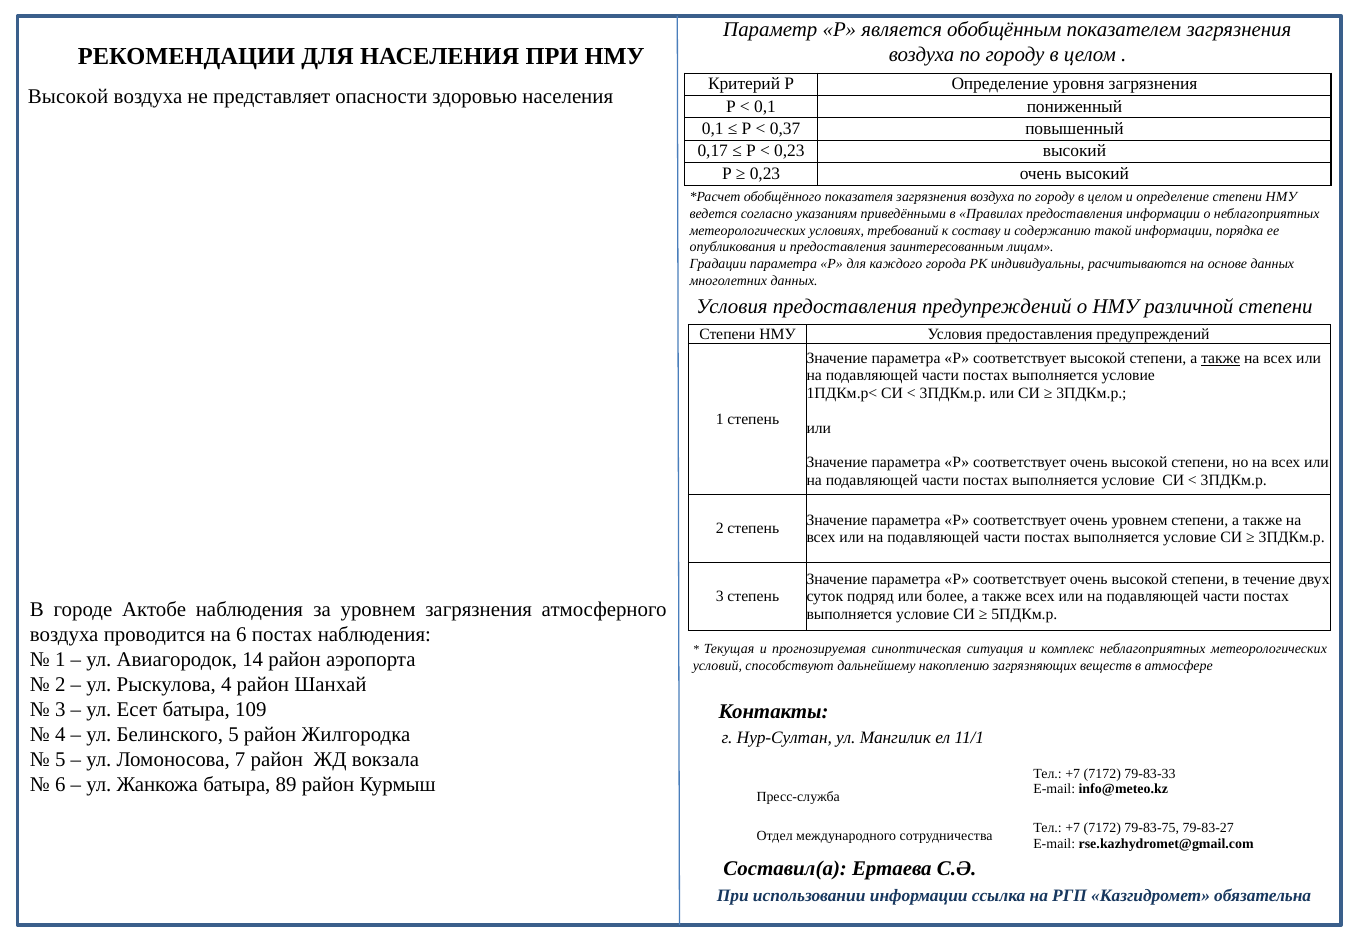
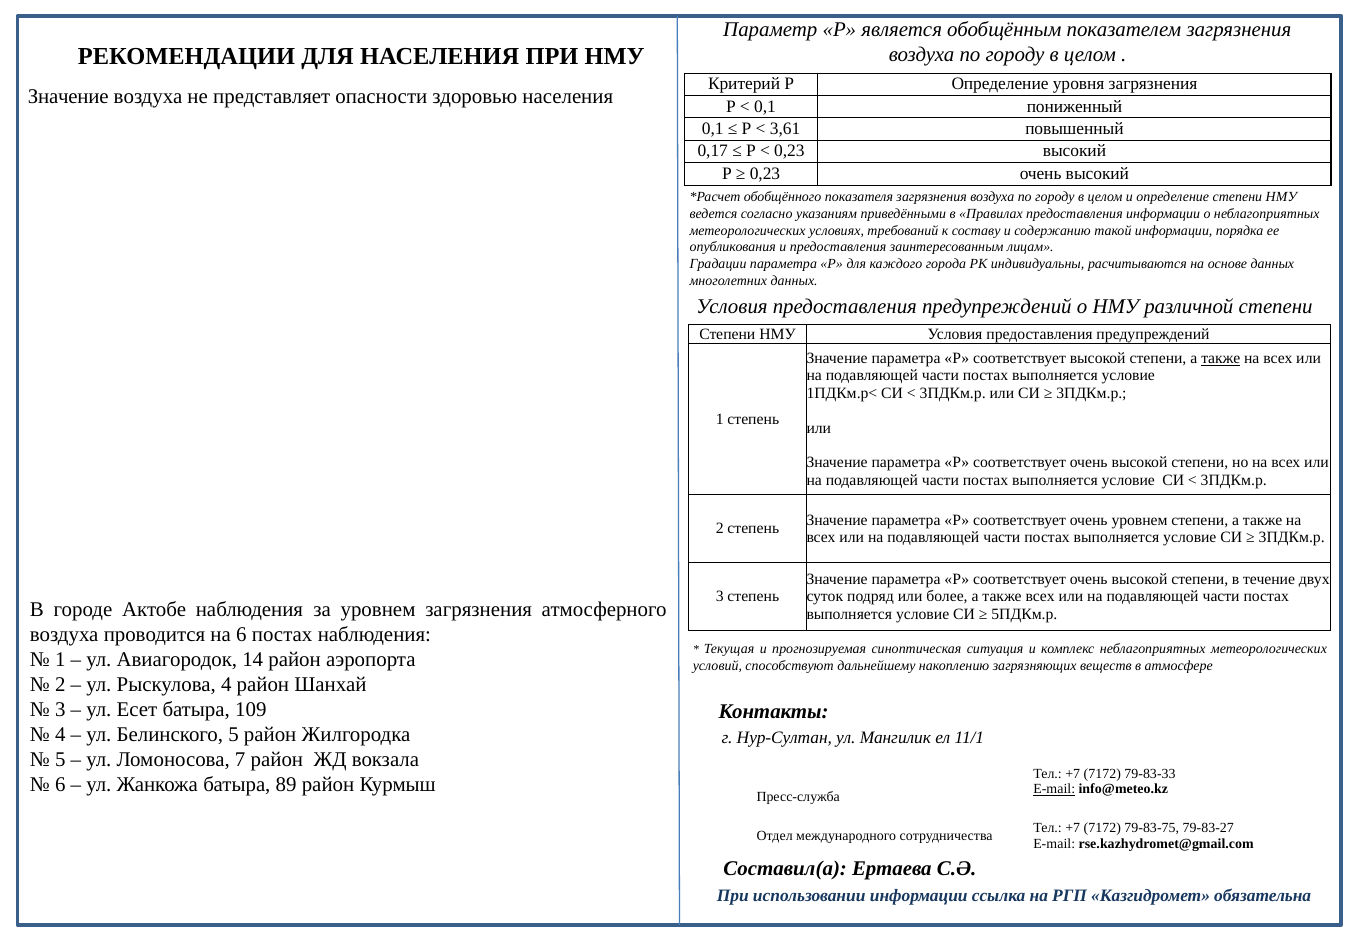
Высокой: Высокой -> Значение (68, 96)
0,37: 0,37 -> 3,61 (785, 129)
E-mail underline: none -> present (1054, 789)
